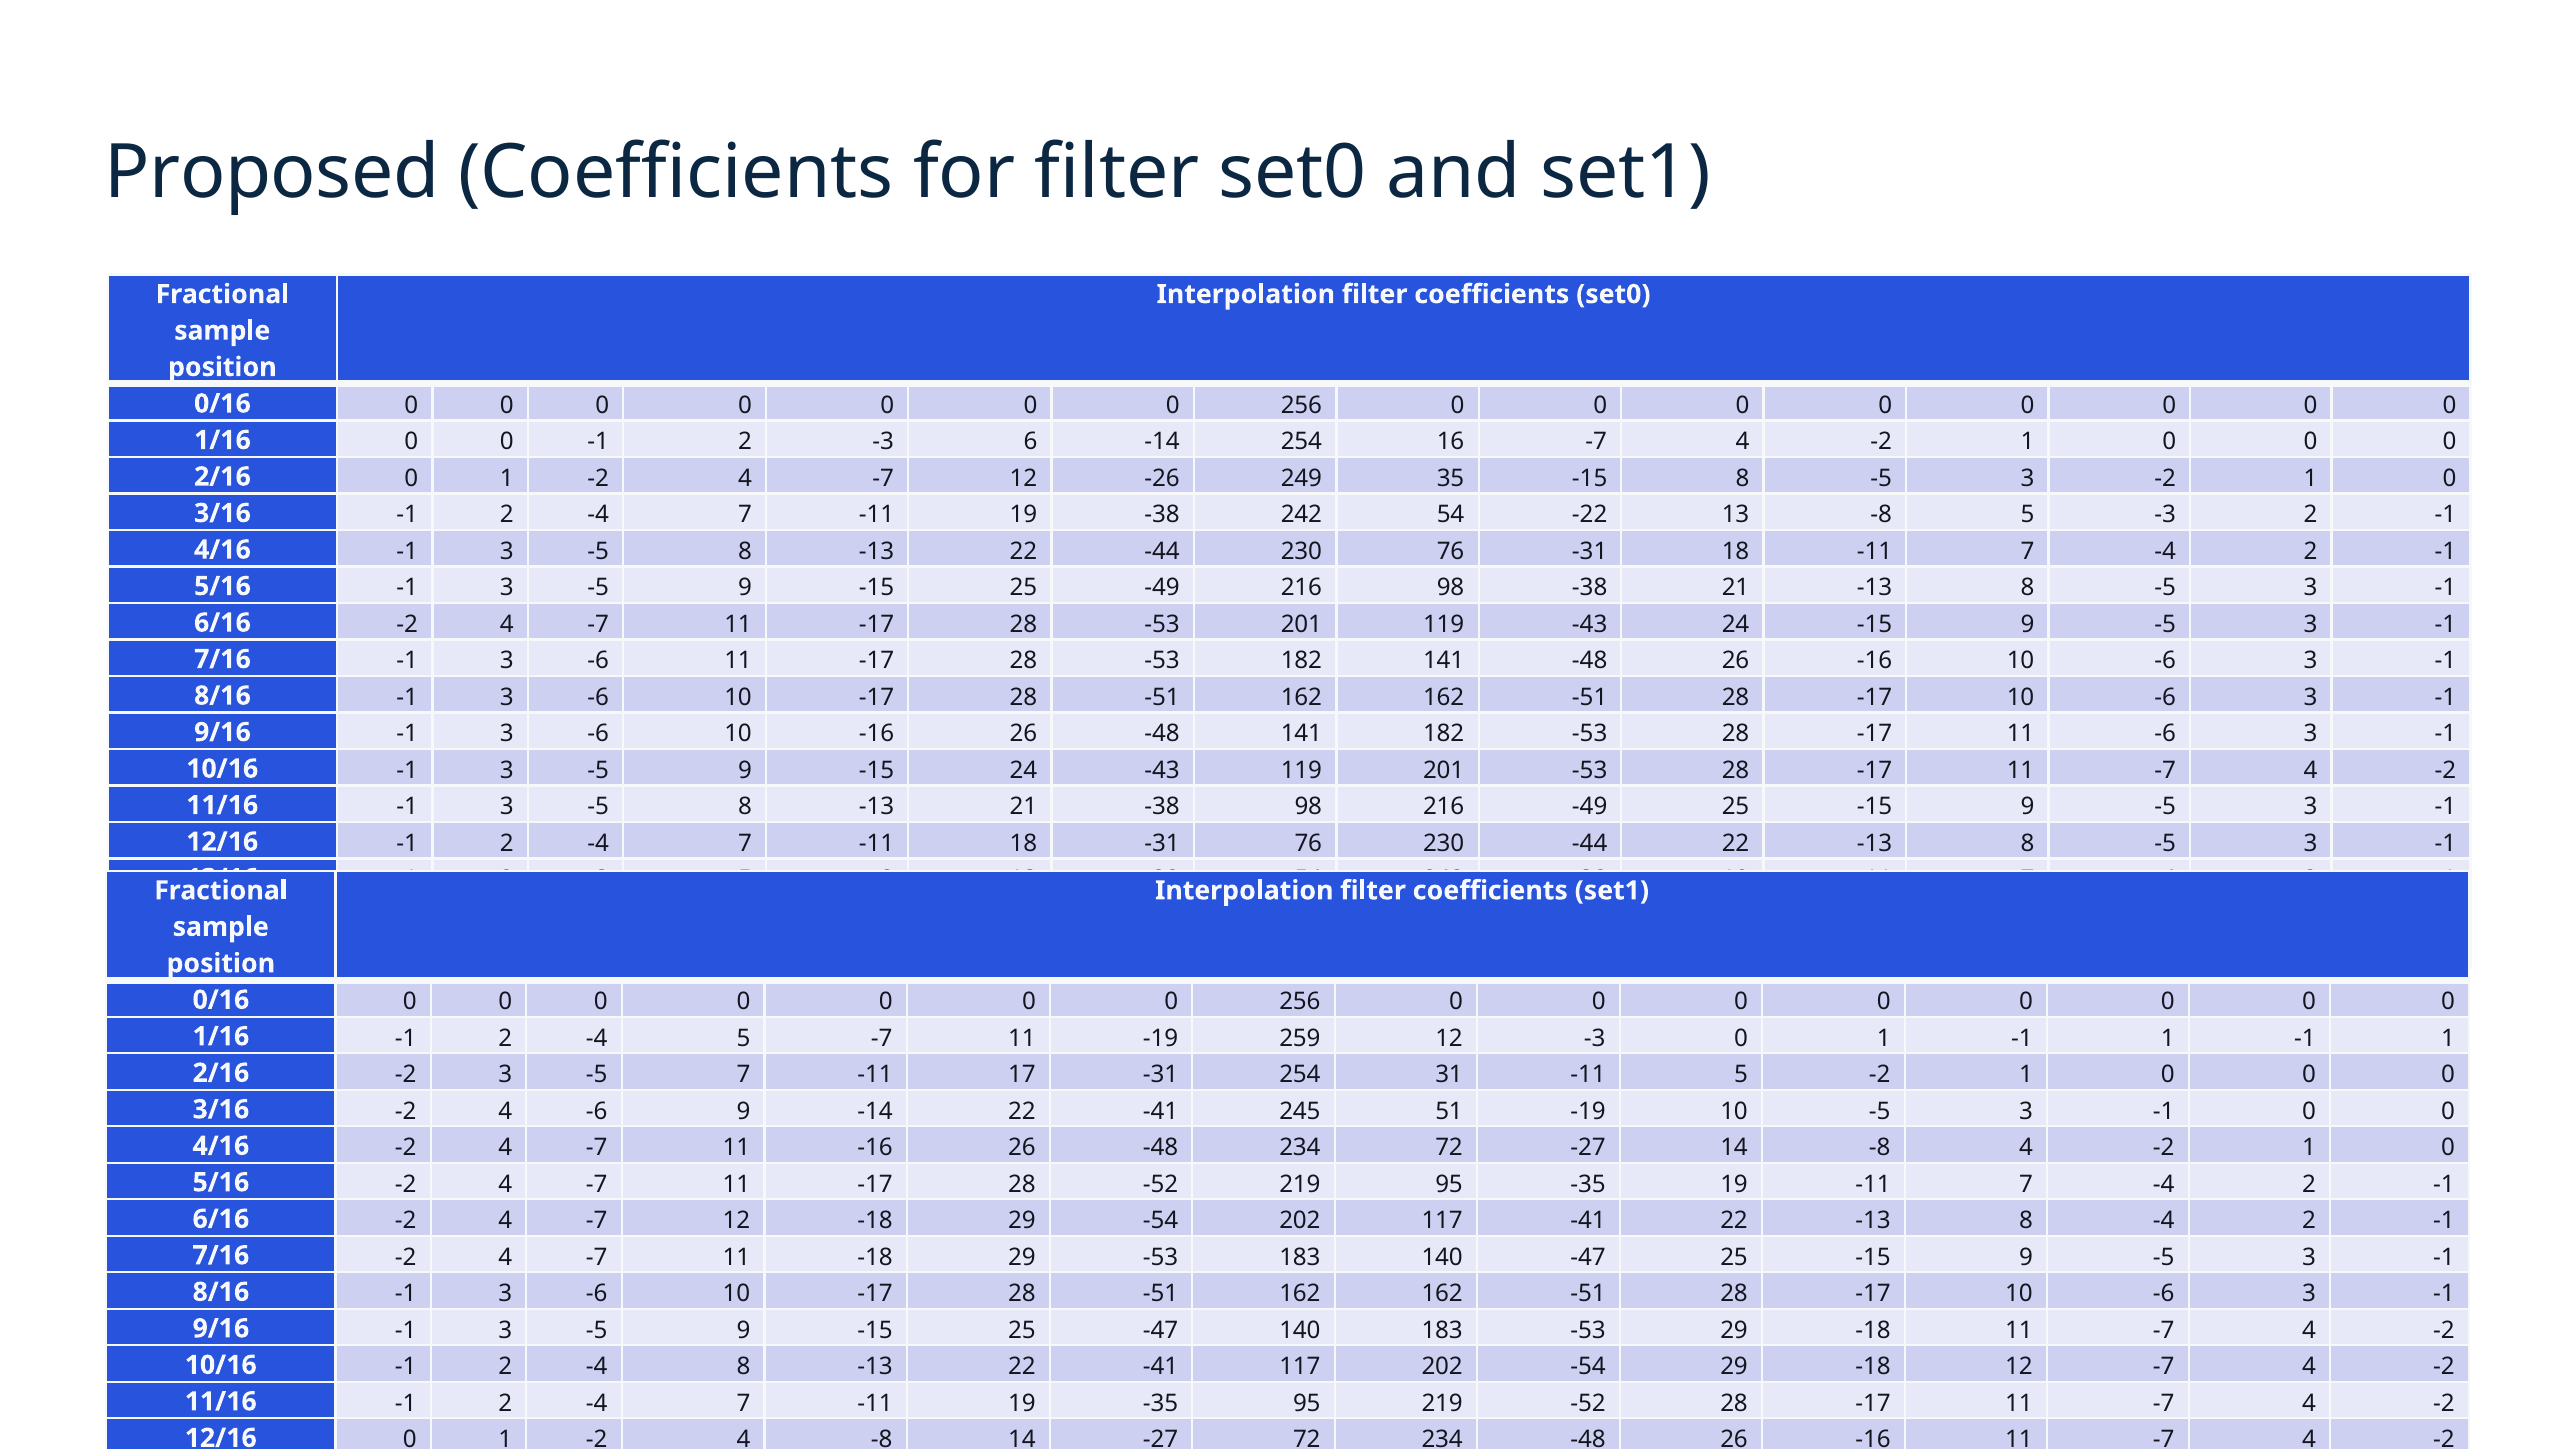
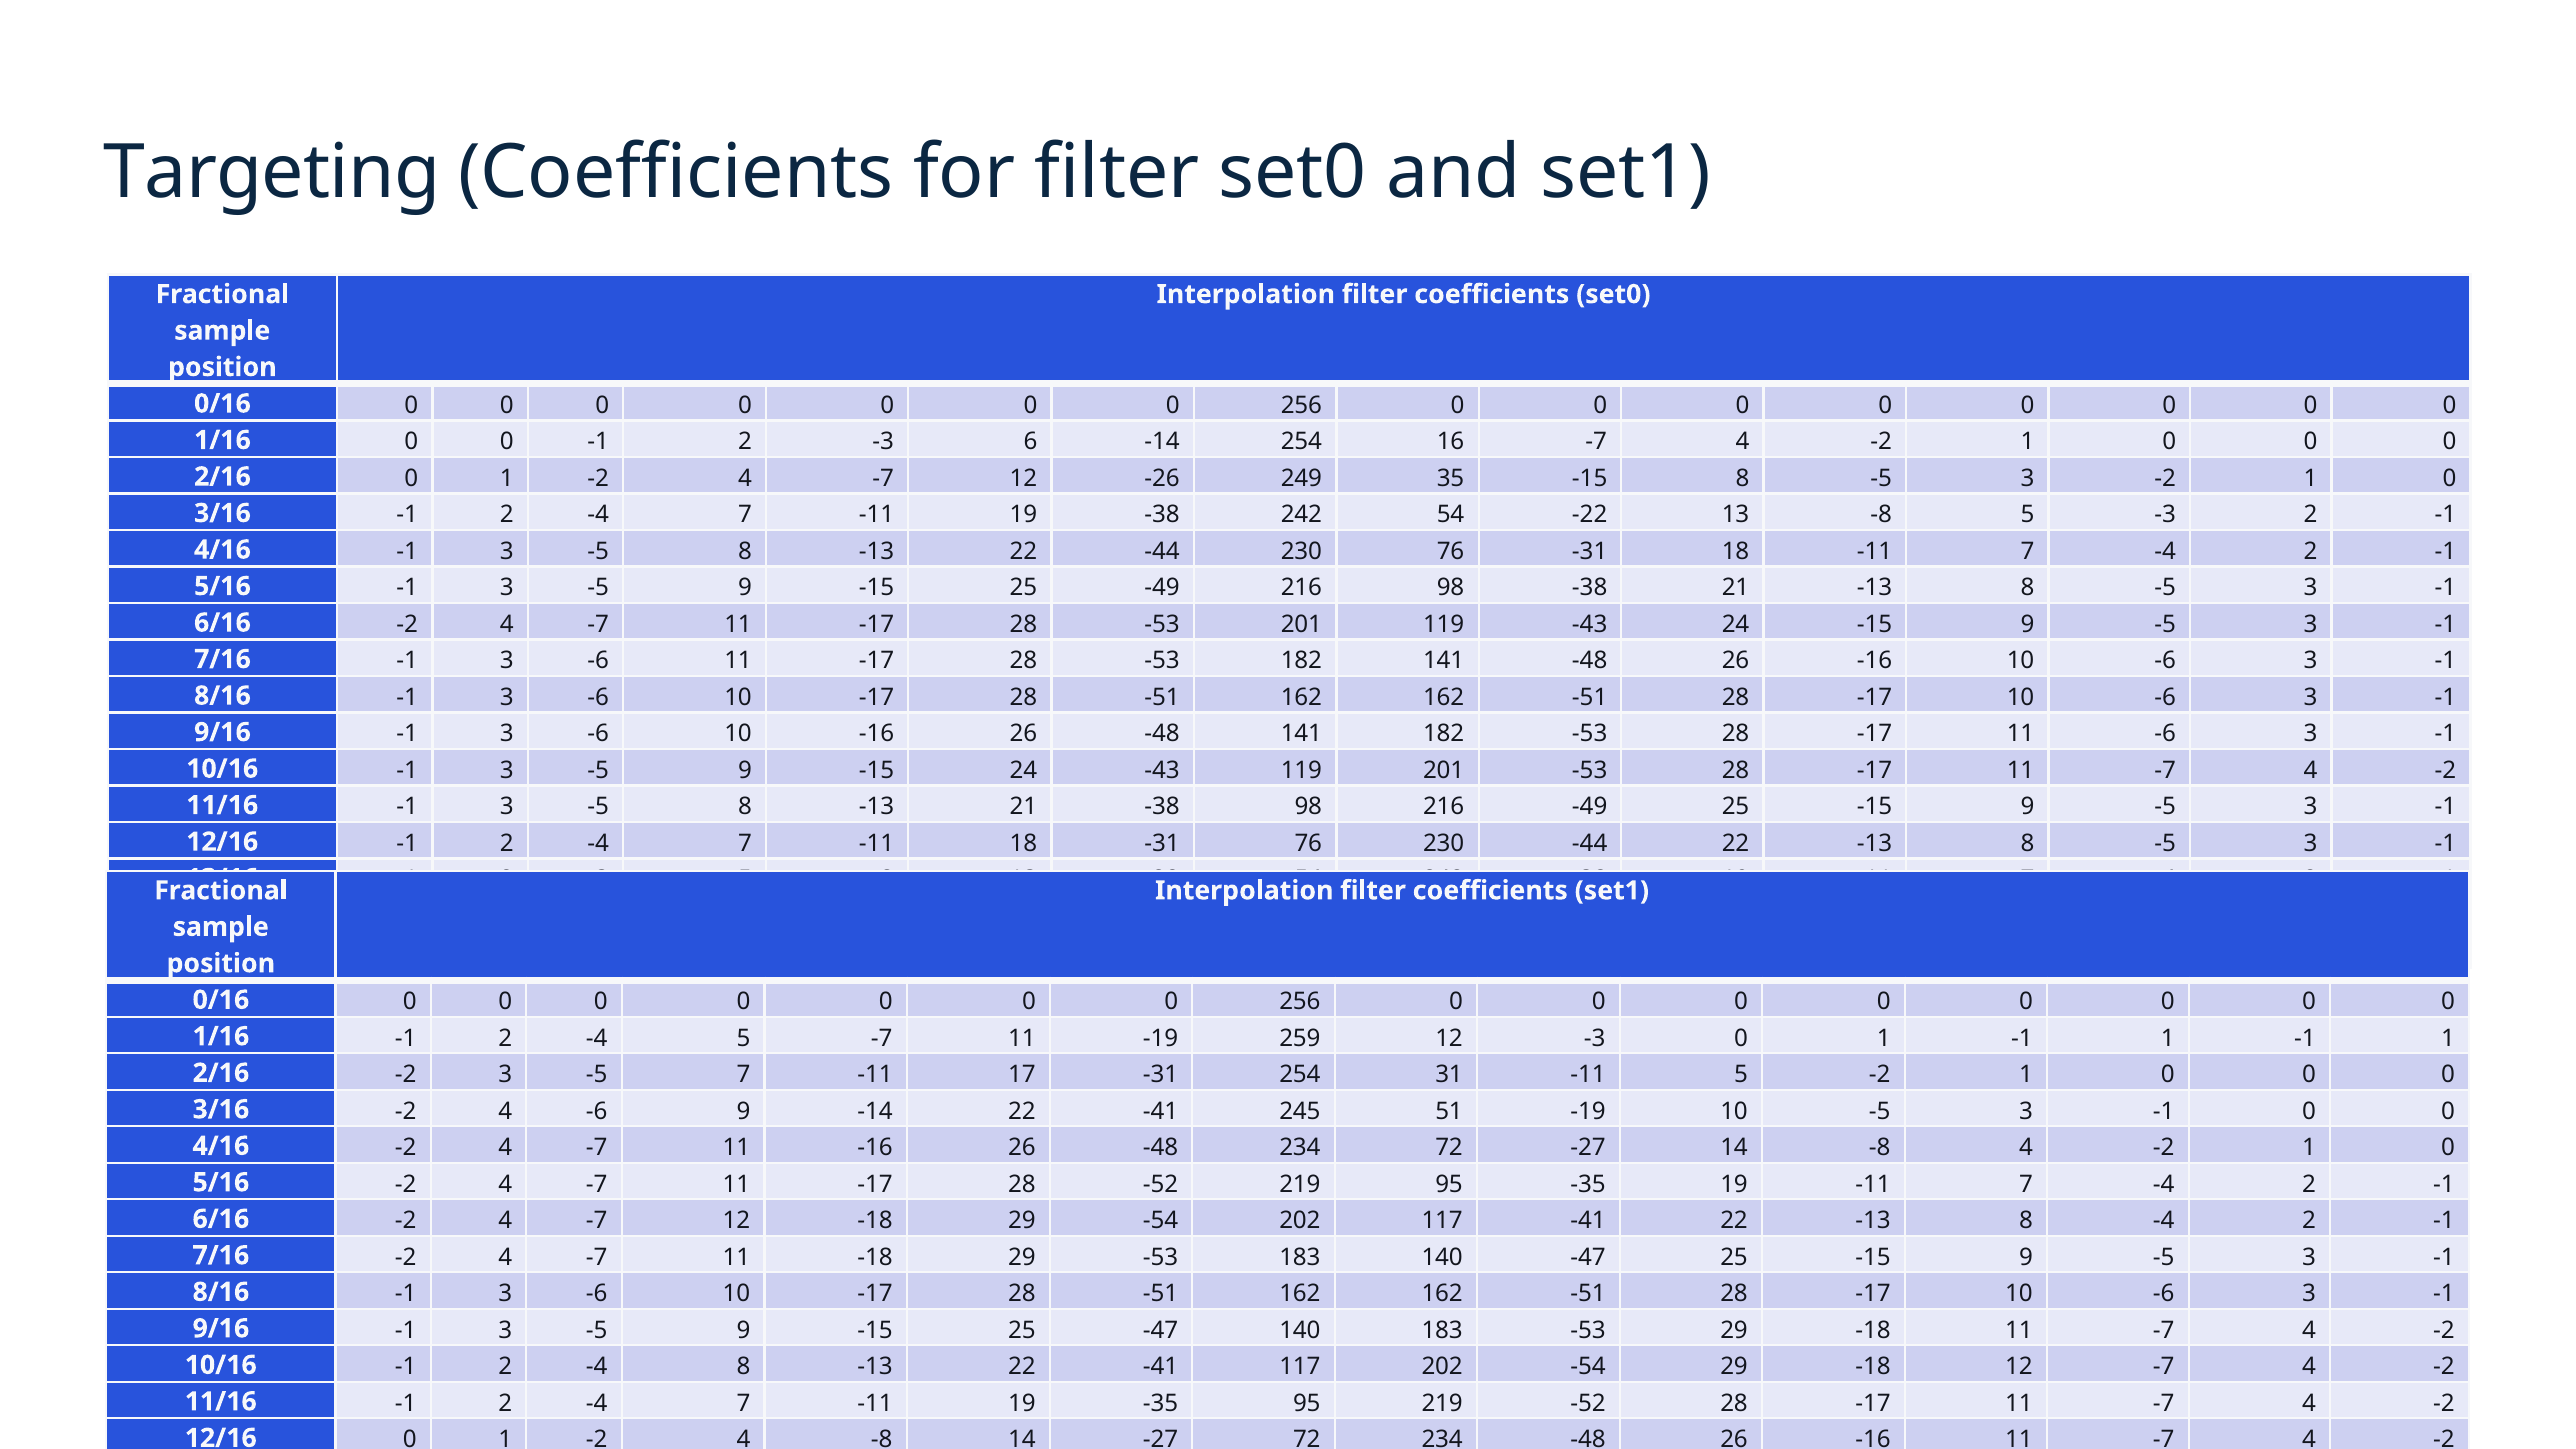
Proposed: Proposed -> Targeting (272, 172)
